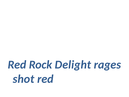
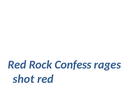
Delight: Delight -> Confess (73, 64)
